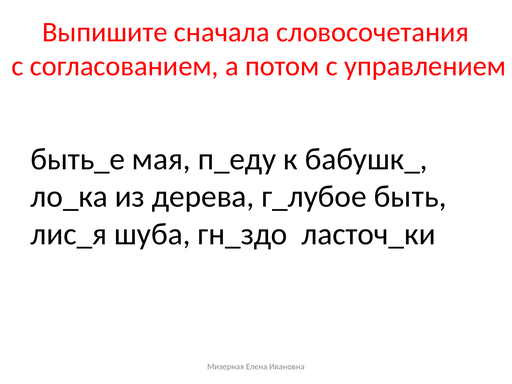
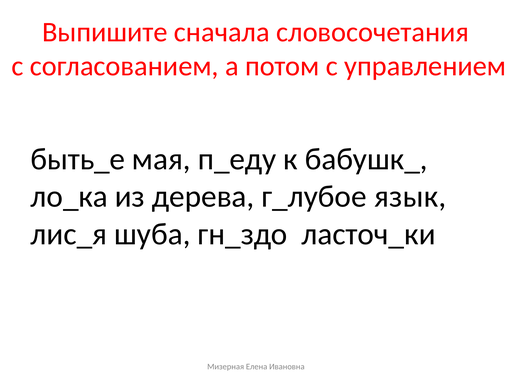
быть: быть -> язык (410, 197)
